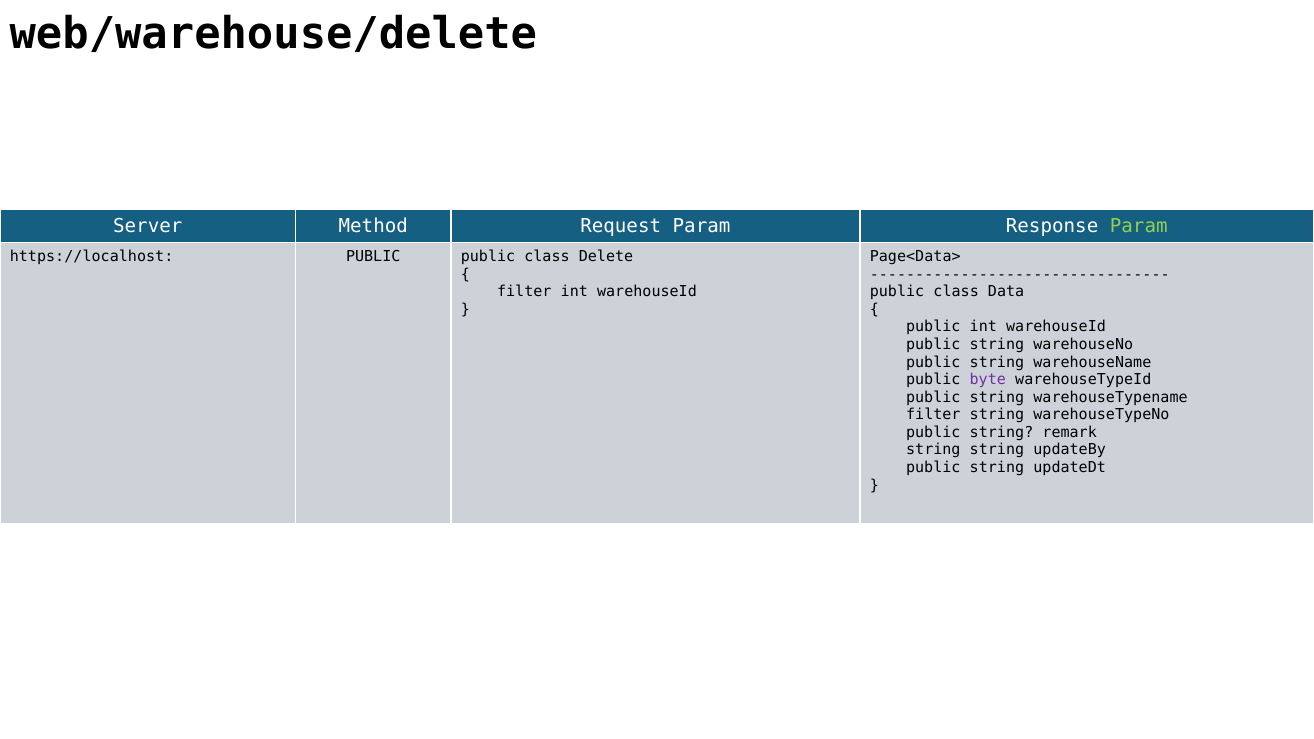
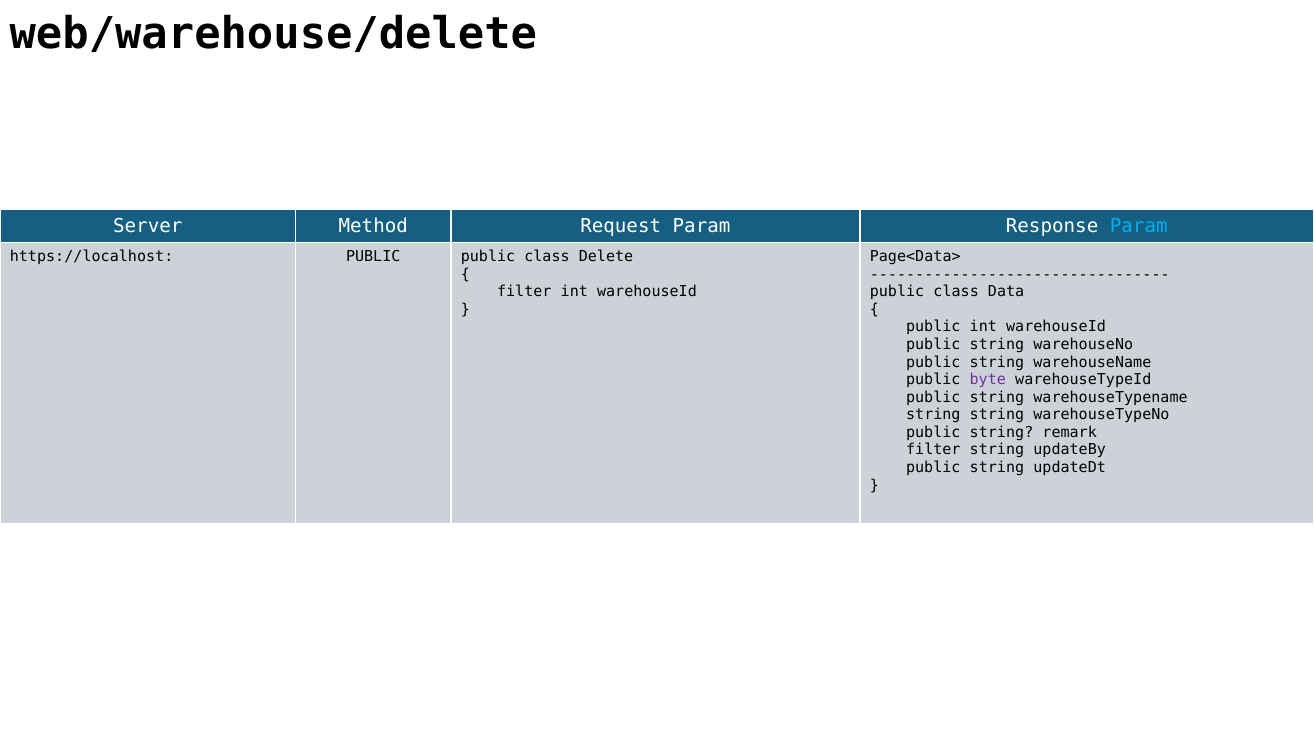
Param colour: light green -> light blue (1139, 226)
filter: filter -> string (933, 415)
string: string -> filter (933, 450)
